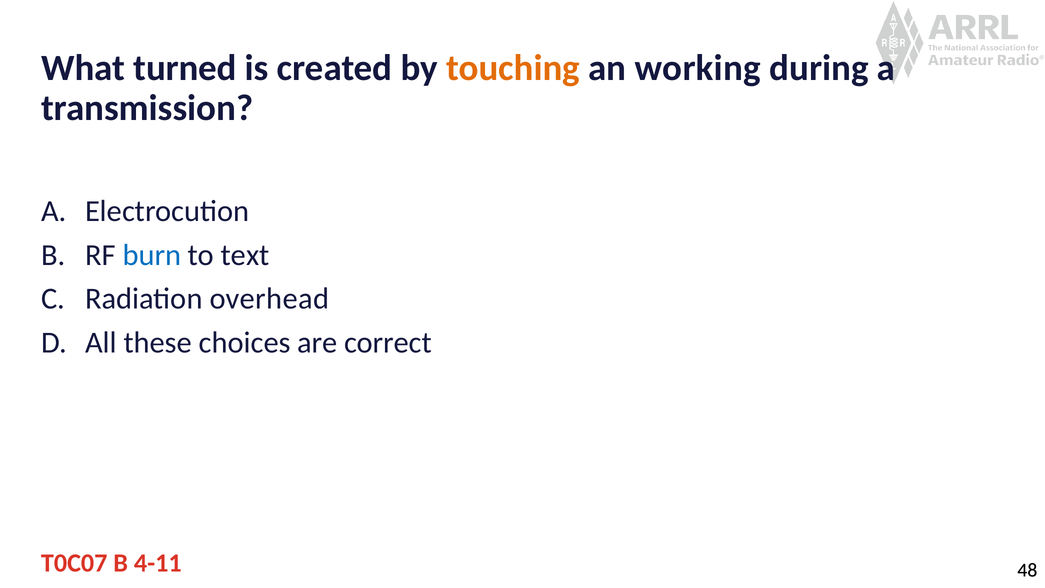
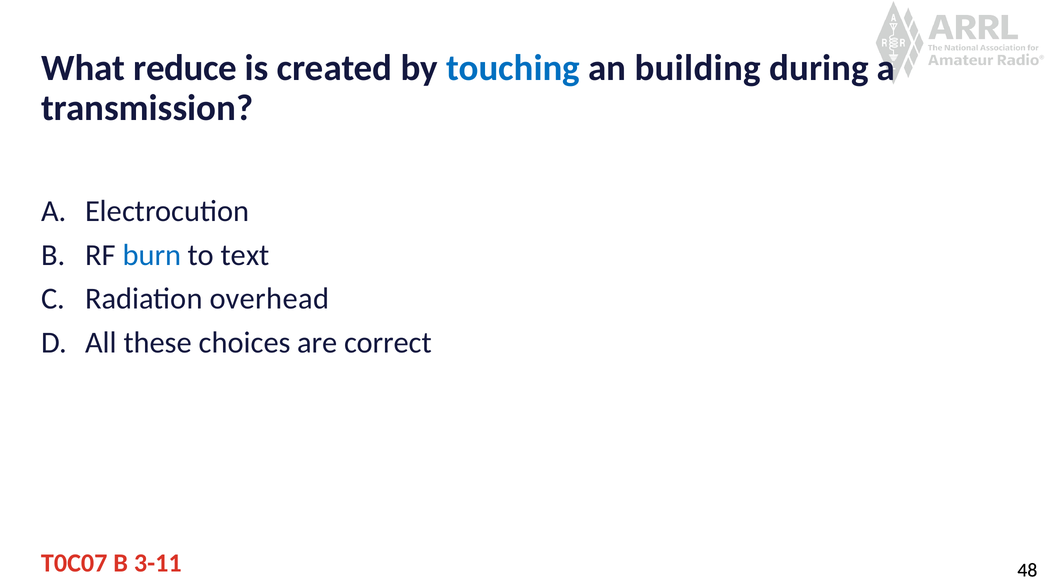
turned: turned -> reduce (185, 68)
touching colour: orange -> blue (513, 68)
working: working -> building (698, 68)
4-11: 4-11 -> 3-11 (158, 563)
